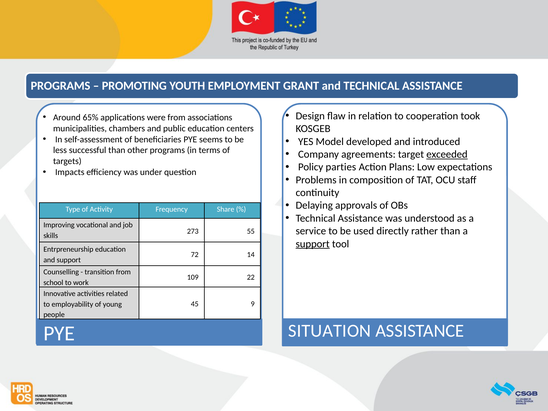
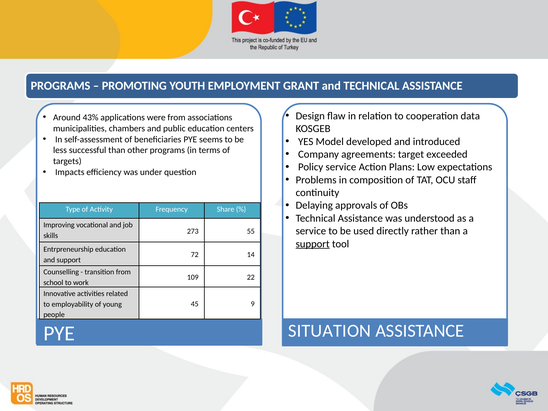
took: took -> data (470, 116)
65%: 65% -> 43% (91, 117)
exceeded underline: present -> none (447, 154)
Policy parties: parties -> service (341, 167)
